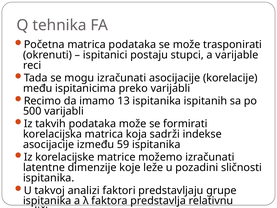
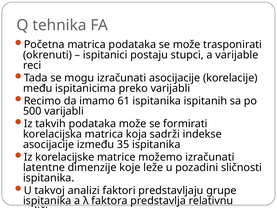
13: 13 -> 61 (124, 101)
59: 59 -> 35 (123, 144)
